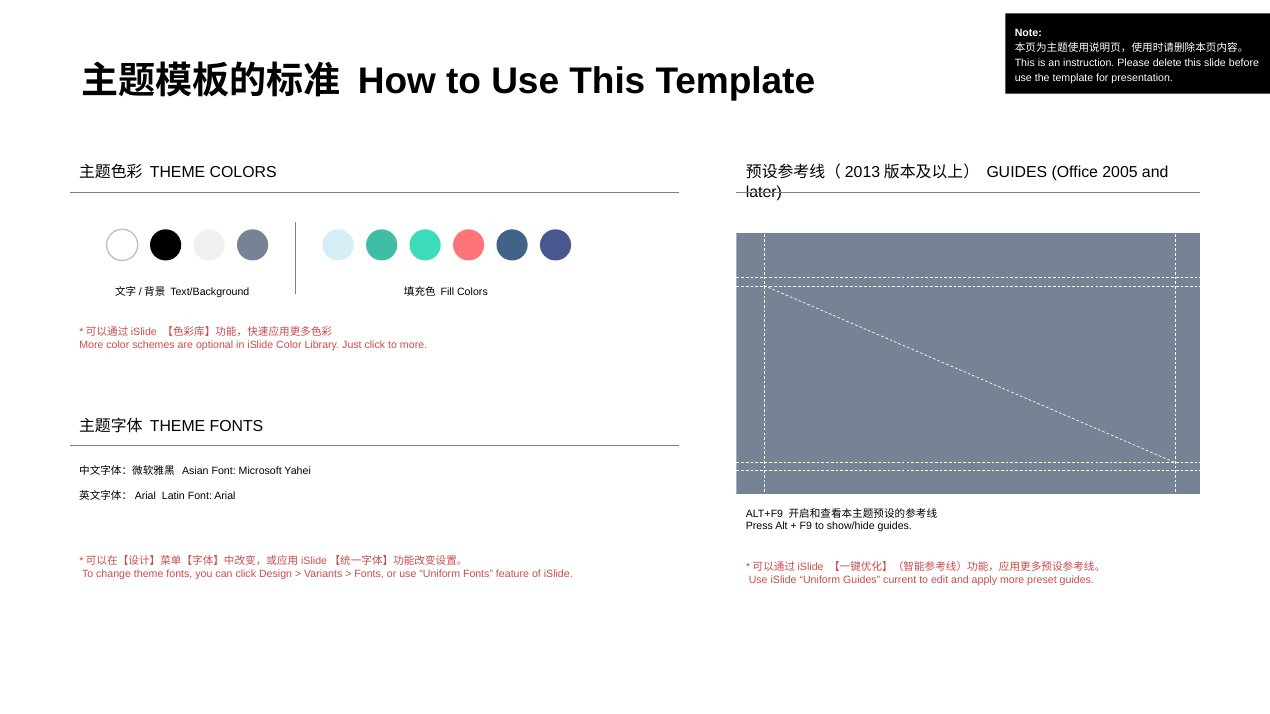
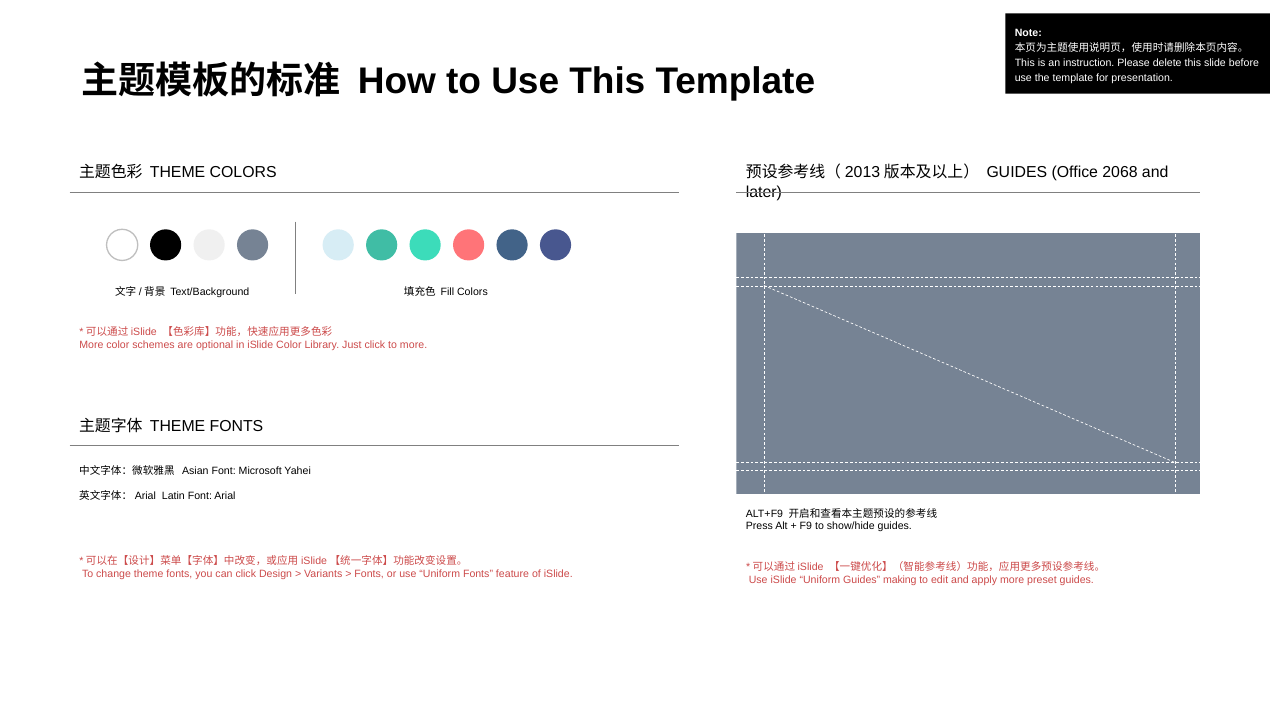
2005: 2005 -> 2068 (1120, 173)
current: current -> making (900, 580)
